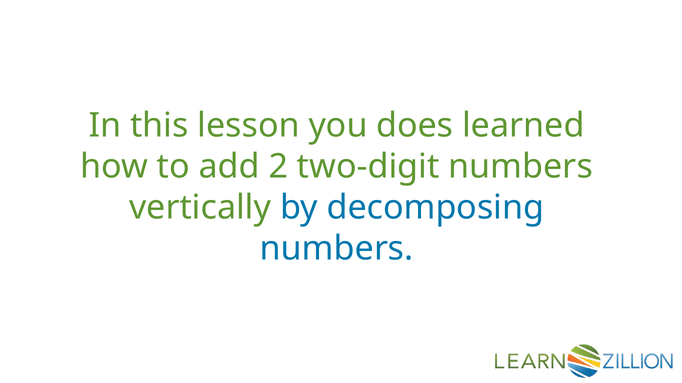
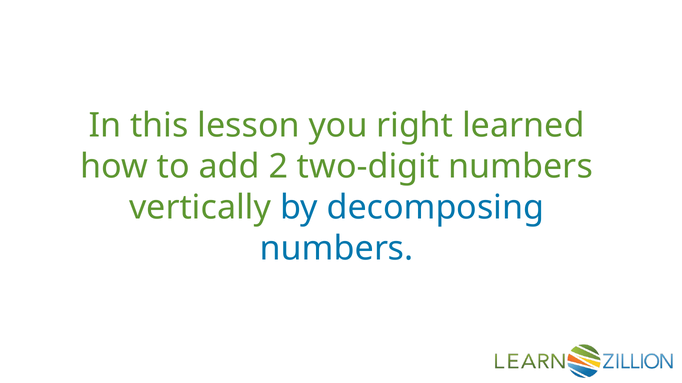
does: does -> right (415, 126)
